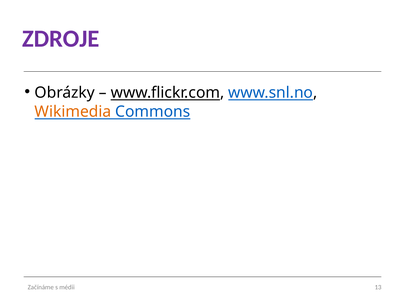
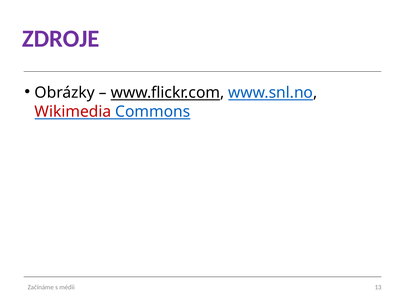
Wikimedia colour: orange -> red (73, 112)
